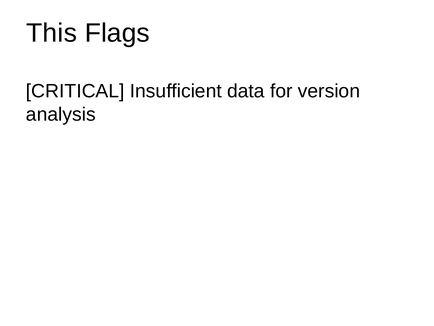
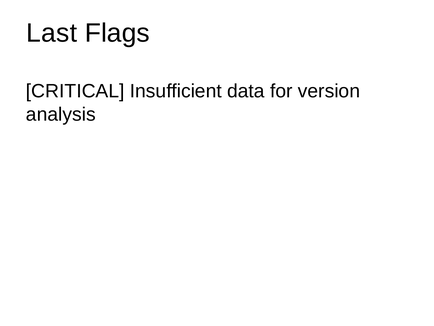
This: This -> Last (52, 33)
